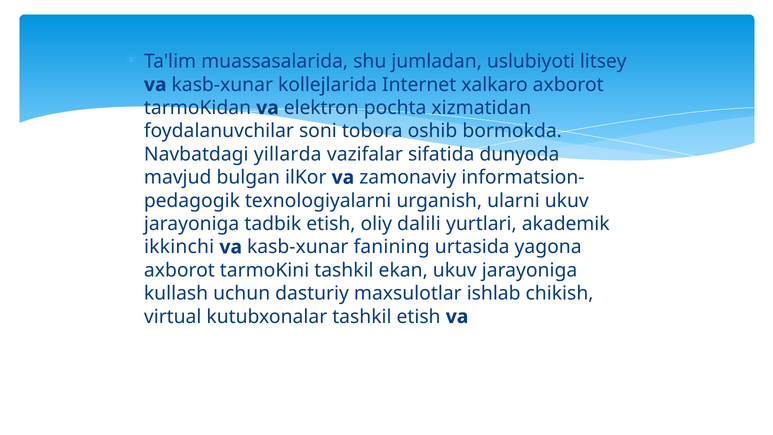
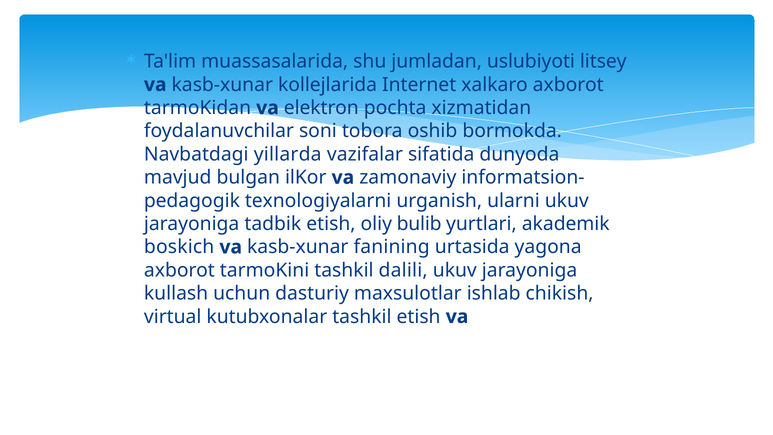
dalili: dalili -> bulib (419, 224)
ikkinchi: ikkinchi -> boskich (179, 247)
ekan: ekan -> dalili (403, 270)
